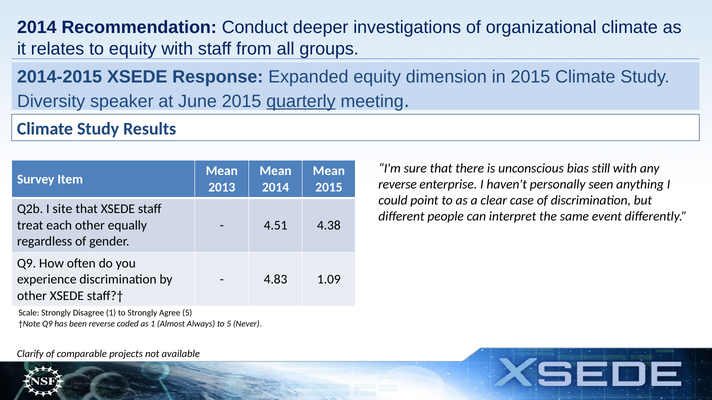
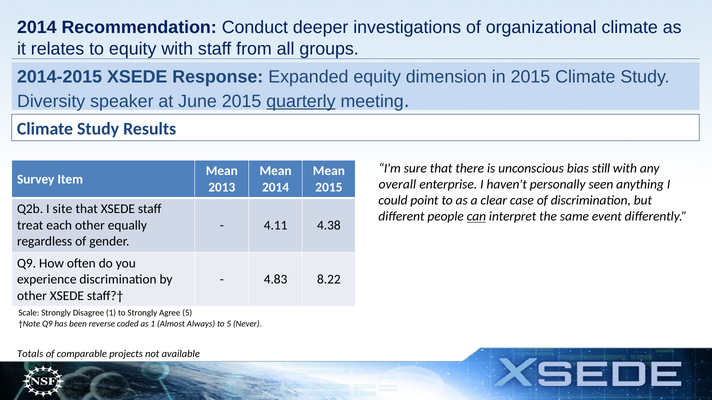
reverse: reverse -> overall (397, 185)
can underline: none -> present (476, 217)
4.51: 4.51 -> 4.11 (276, 226)
1.09: 1.09 -> 8.22 (329, 280)
Clarify: Clarify -> Totals (30, 354)
